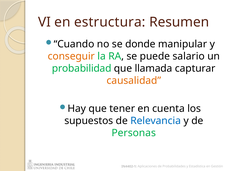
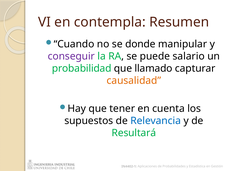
estructura: estructura -> contempla (110, 22)
conseguir colour: orange -> purple (71, 56)
llamada: llamada -> llamado (154, 68)
Personas: Personas -> Resultará (134, 133)
